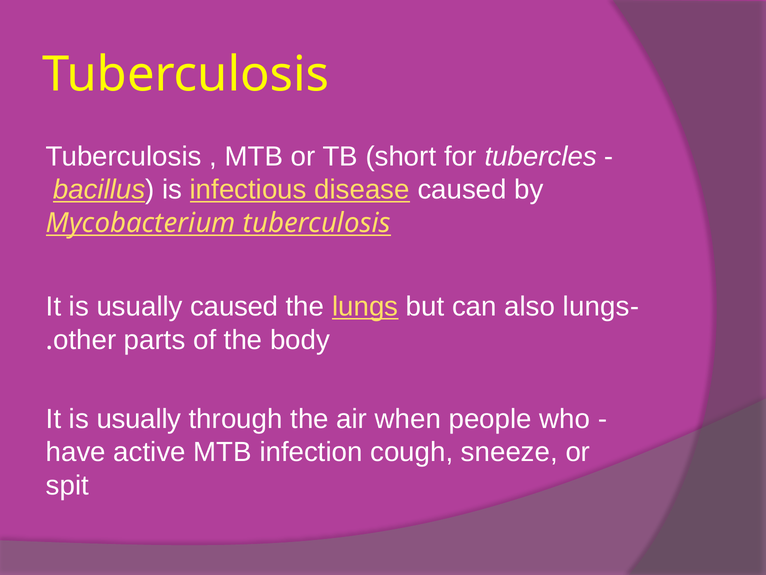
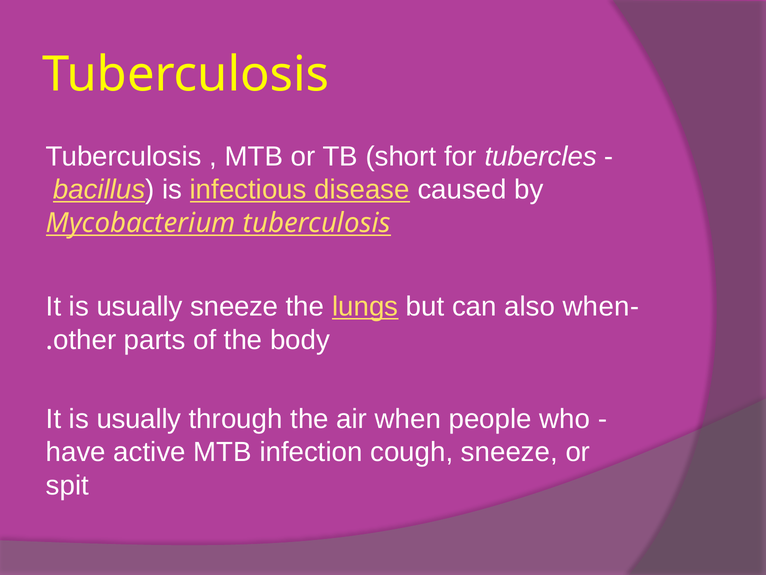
usually caused: caused -> sneeze (234, 306)
also lungs: lungs -> when (596, 306)
